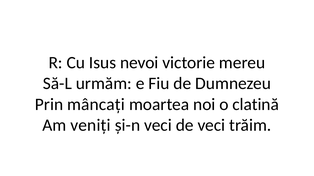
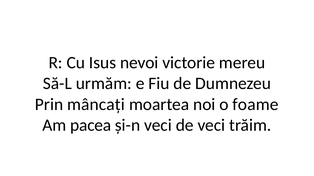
clatină: clatină -> foame (256, 105)
veniți: veniți -> pacea (91, 126)
